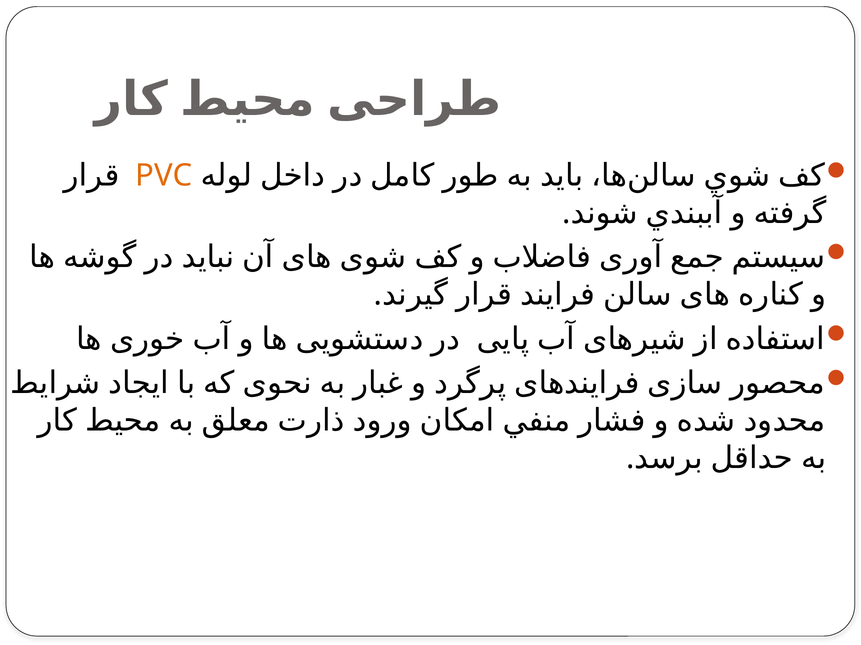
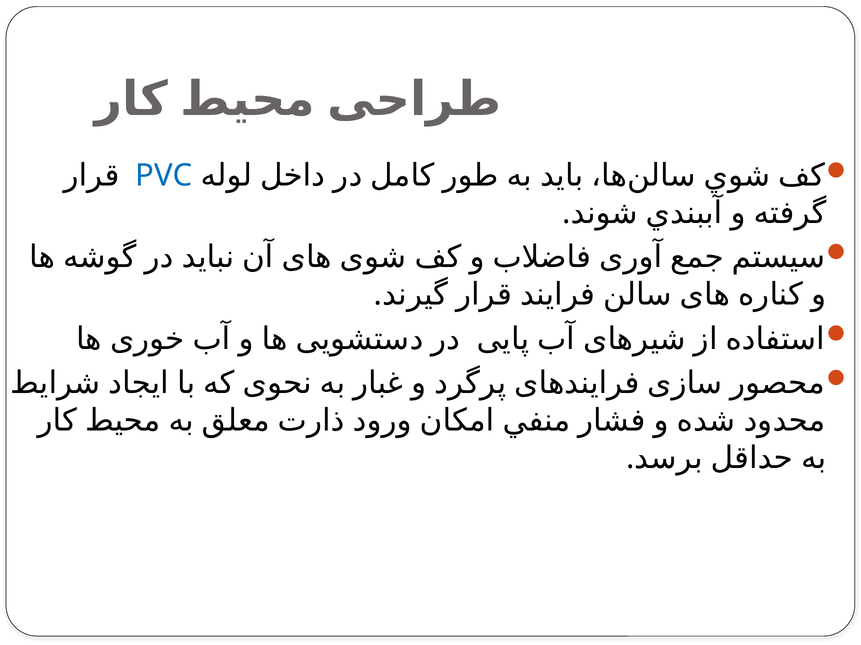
PVC colour: orange -> blue (164, 176)
